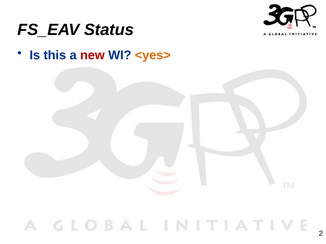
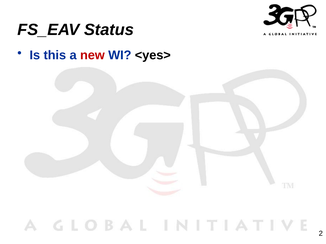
<yes> colour: orange -> black (153, 55)
